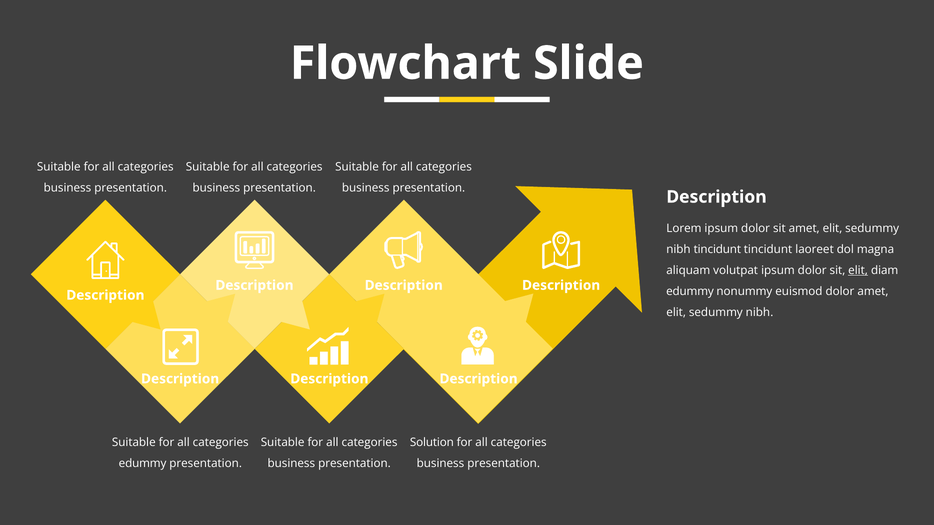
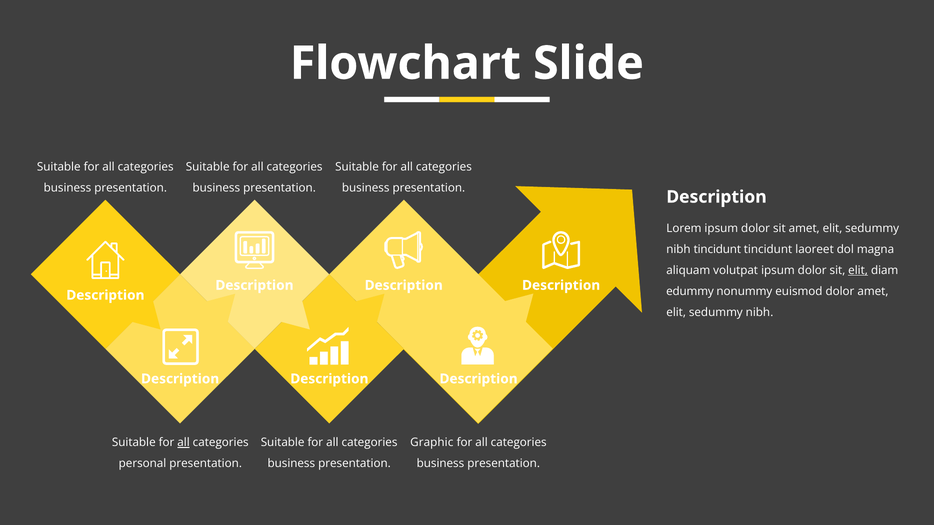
all underline: none -> present (184, 443)
Solution: Solution -> Graphic (432, 443)
edummy: edummy -> personal (142, 464)
